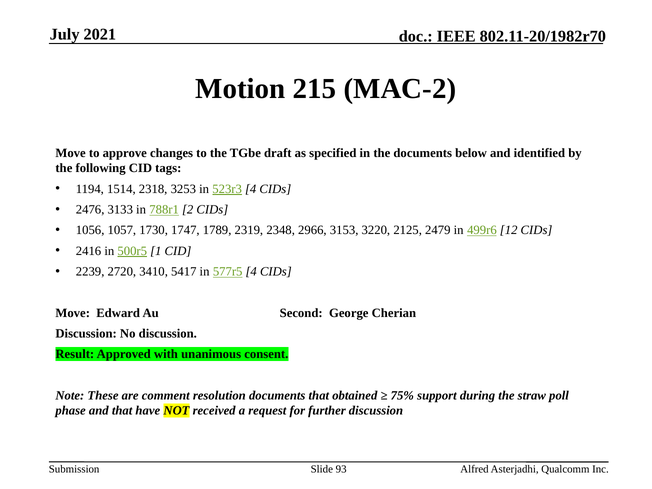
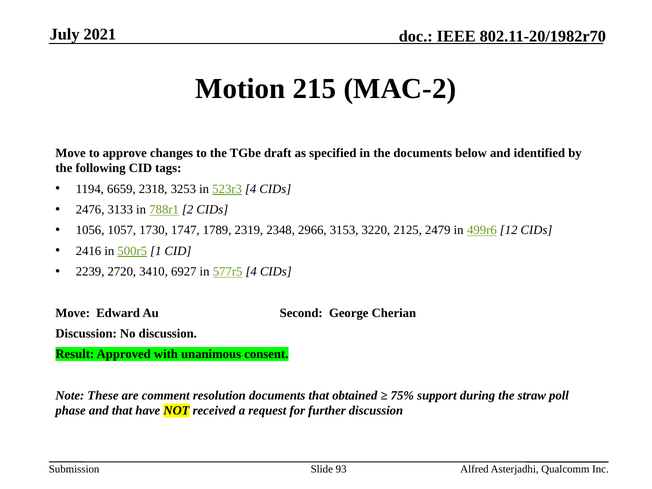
1514: 1514 -> 6659 (121, 189)
5417: 5417 -> 6927 (184, 272)
